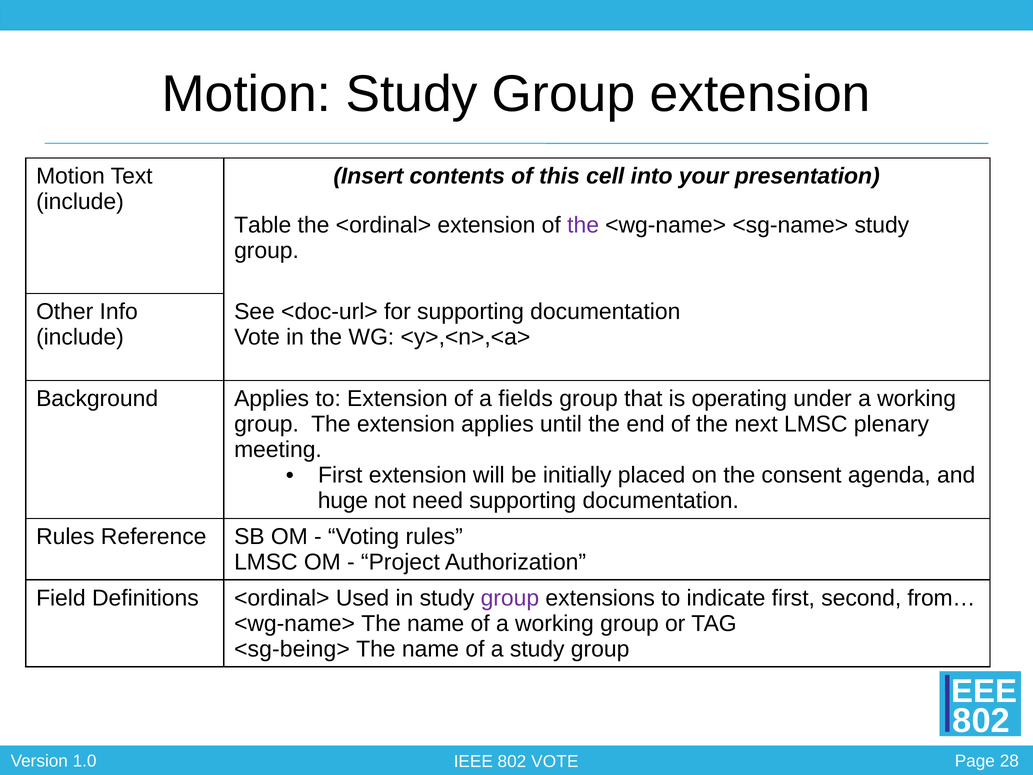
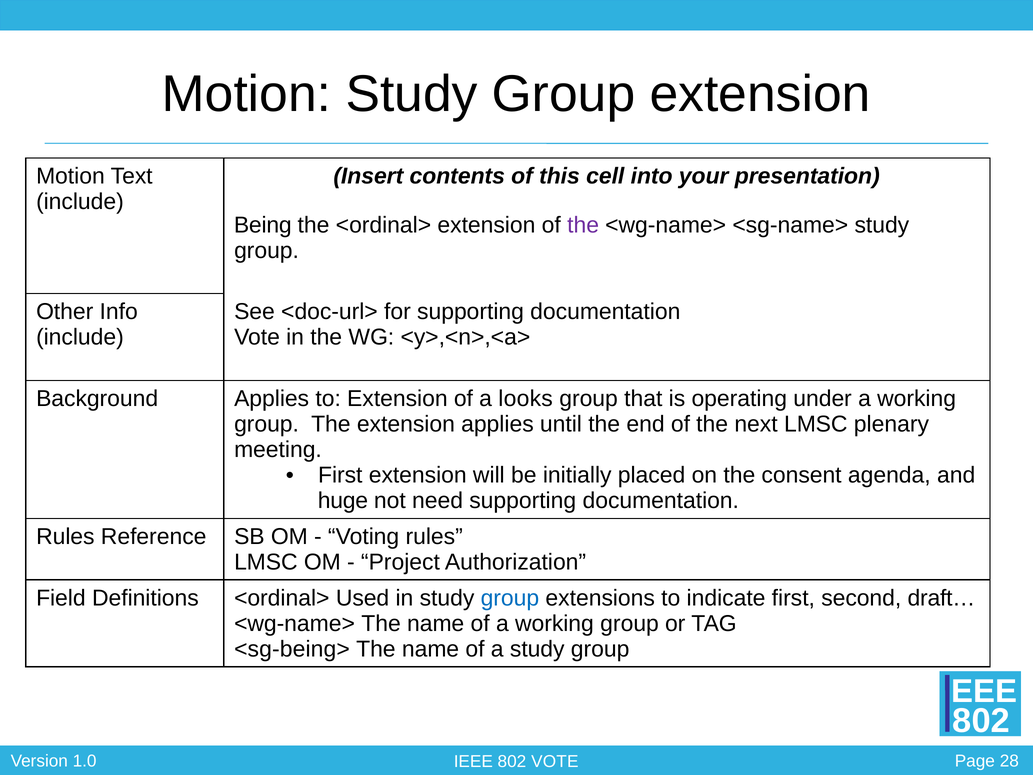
Table: Table -> Being (263, 225)
fields: fields -> looks (526, 399)
group colour: purple -> blue (510, 598)
from…: from… -> draft… (941, 598)
